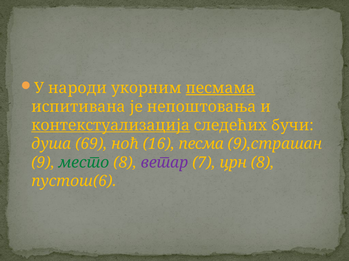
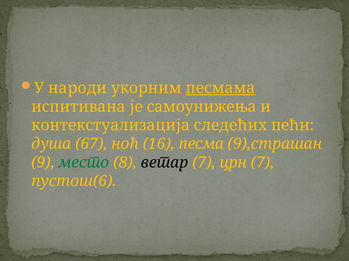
непоштовања: непоштовања -> самоунижења (202, 107)
контекстуализација underline: present -> none (111, 126)
бучи: бучи -> пећи (293, 126)
69: 69 -> 67 (91, 144)
ветар colour: purple -> black (164, 163)
црн 8: 8 -> 7 (263, 163)
